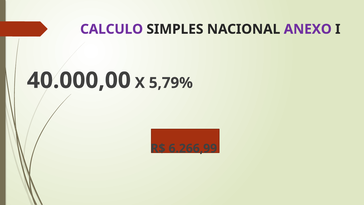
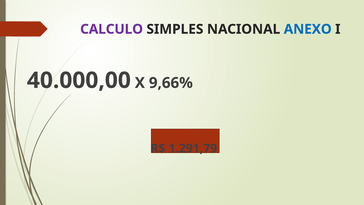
ANEXO colour: purple -> blue (308, 29)
5,79%: 5,79% -> 9,66% (171, 83)
6.266,99: 6.266,99 -> 1.291,79 (193, 148)
